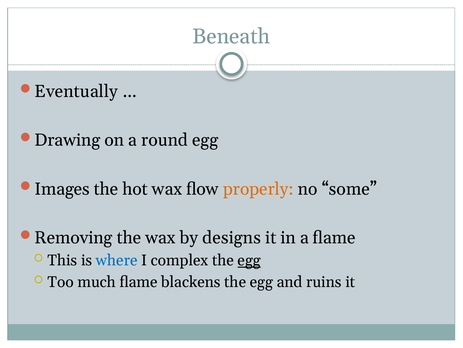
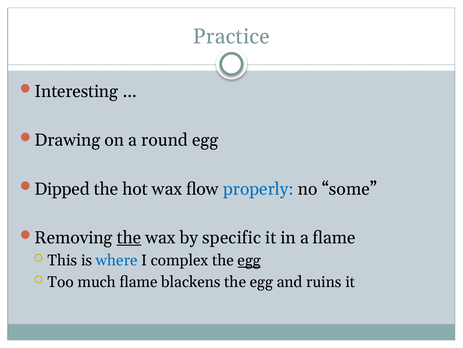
Beneath: Beneath -> Practice (231, 36)
Eventually: Eventually -> Interesting (76, 91)
Images: Images -> Dipped (62, 189)
properly colour: orange -> blue (258, 189)
the underline: none -> present (129, 237)
designs: designs -> specific (232, 237)
